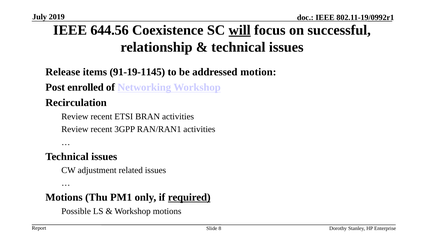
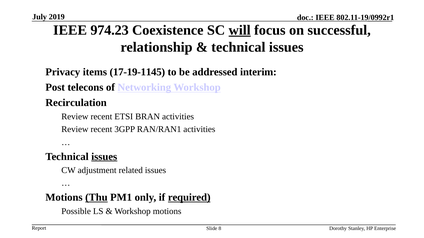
644.56: 644.56 -> 974.23 (110, 30)
Release: Release -> Privacy (63, 72)
91-19-1145: 91-19-1145 -> 17-19-1145 (137, 72)
motion: motion -> interim (258, 72)
enrolled: enrolled -> telecons (85, 88)
issues underline: none -> present (104, 157)
Thu underline: none -> present (96, 198)
